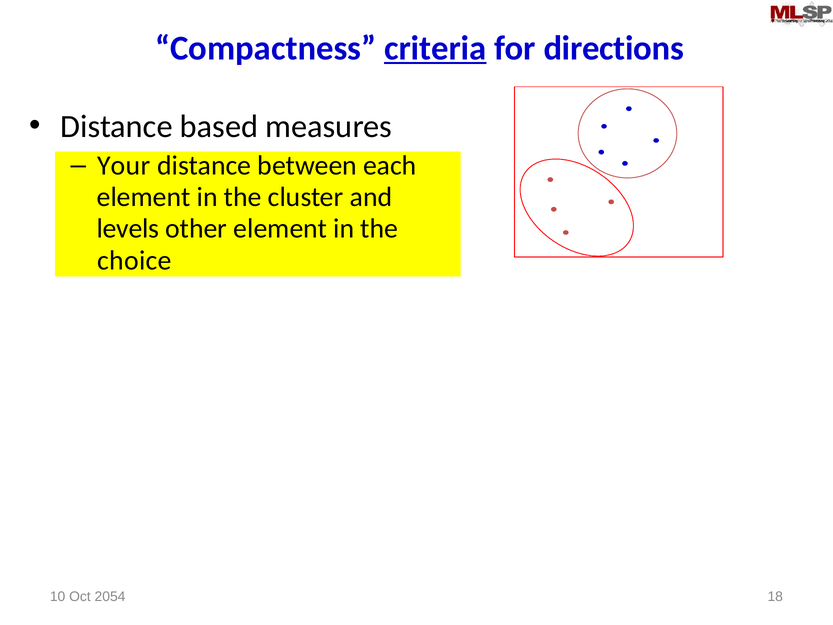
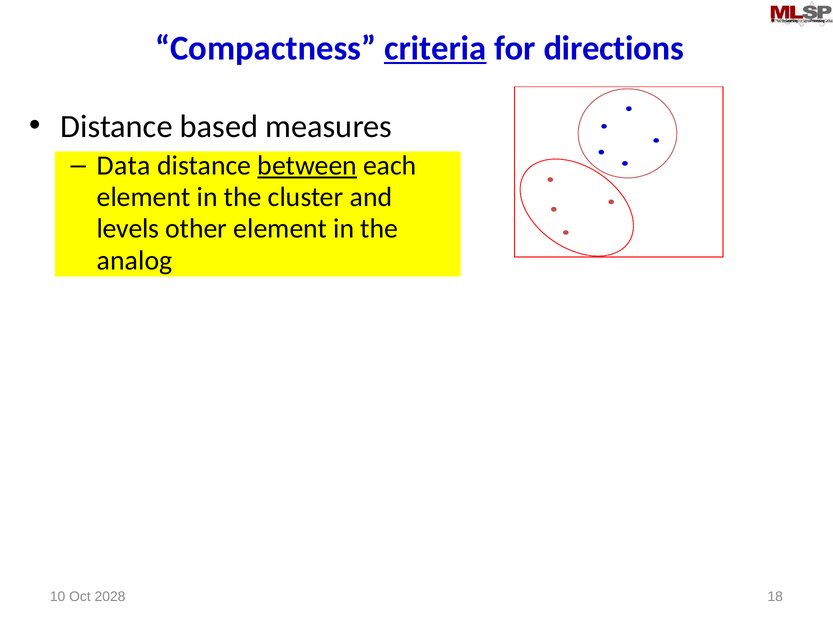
Your: Your -> Data (124, 165)
between underline: none -> present (307, 165)
choice: choice -> analog (135, 260)
2054: 2054 -> 2028 (110, 597)
